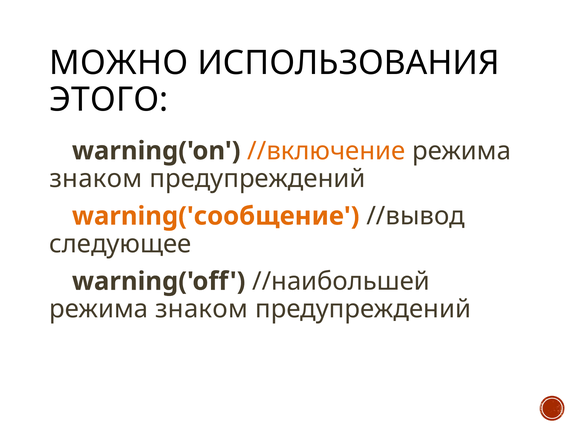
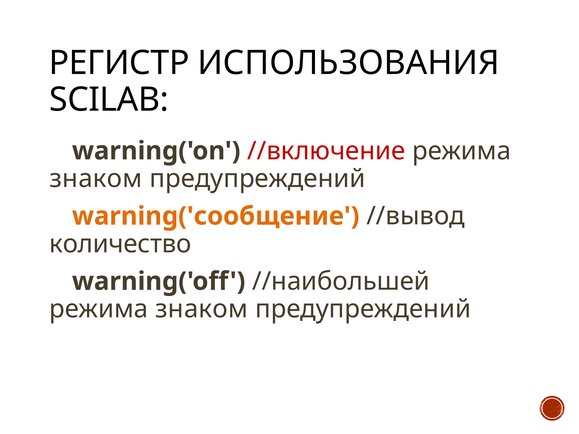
МОЖНО: МОЖНО -> РЕГИСТР (119, 63)
ЭТОГО: ЭТОГО -> SCILAB (109, 100)
//включение colour: orange -> red (326, 151)
следующее: следующее -> количество (120, 244)
